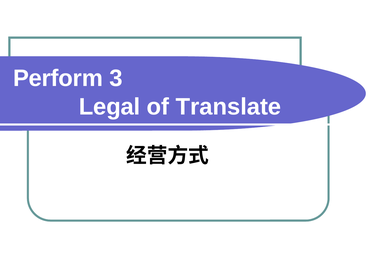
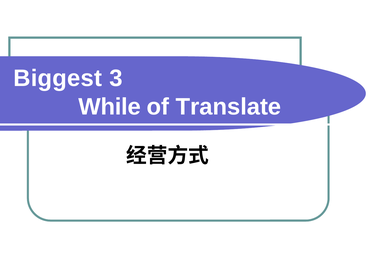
Perform: Perform -> Biggest (58, 78)
Legal: Legal -> While (110, 107)
